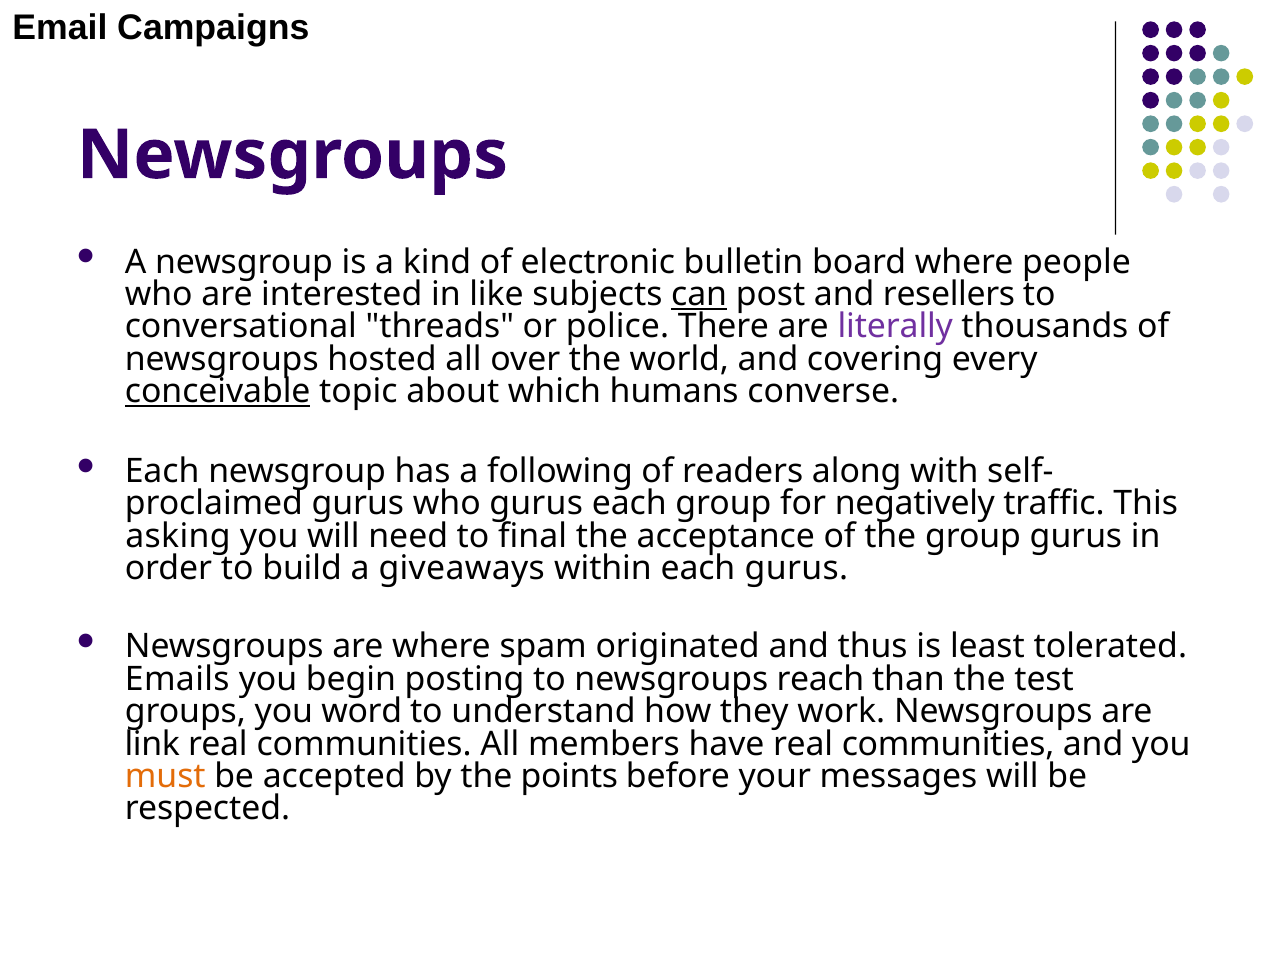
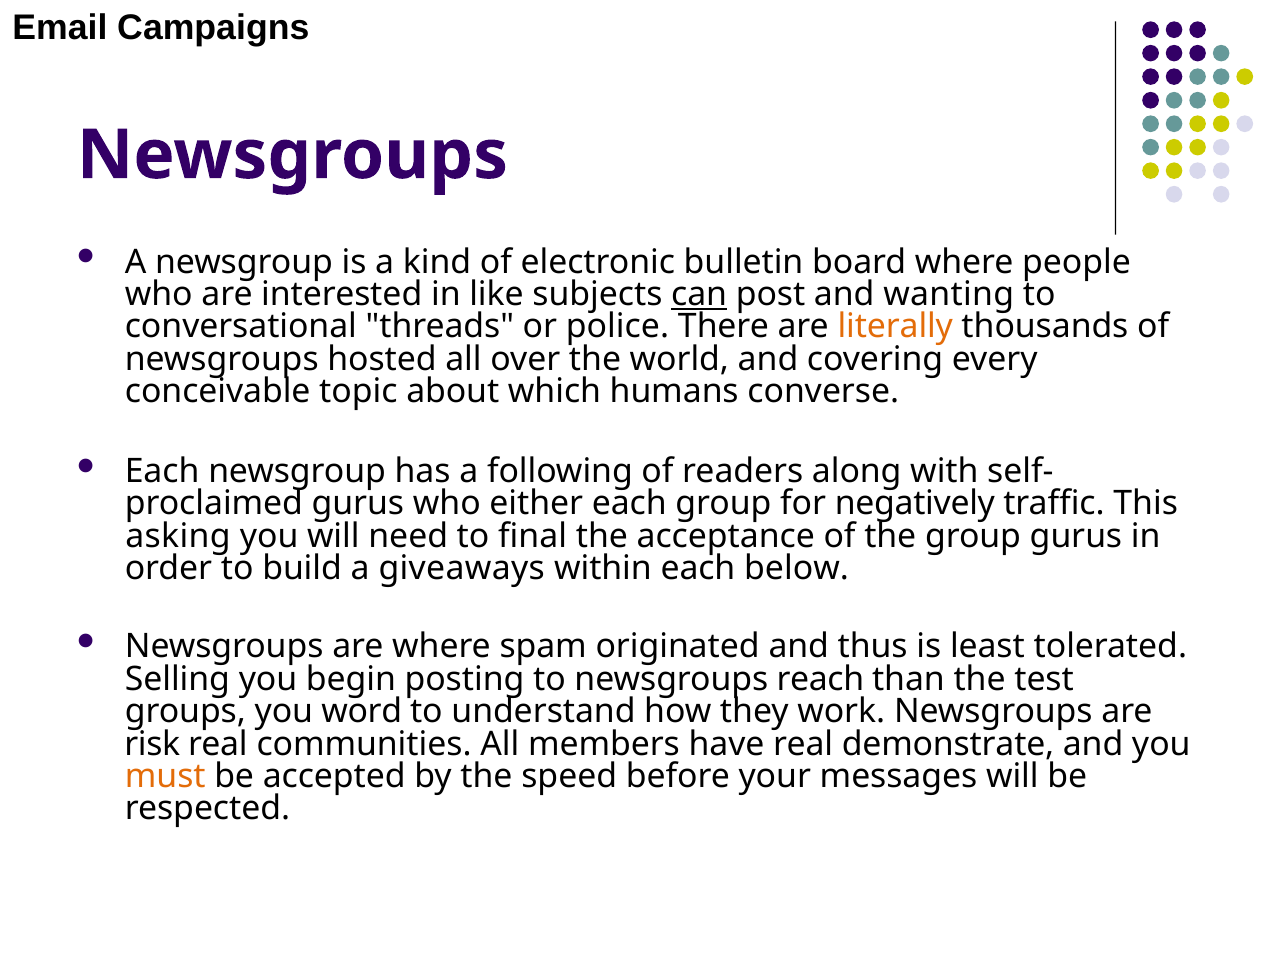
resellers: resellers -> wanting (949, 295)
literally colour: purple -> orange (895, 327)
conceivable underline: present -> none (218, 392)
who gurus: gurus -> either (536, 504)
each gurus: gurus -> below (797, 569)
Emails: Emails -> Selling (177, 680)
link: link -> risk (152, 744)
have real communities: communities -> demonstrate (948, 744)
points: points -> speed (569, 777)
